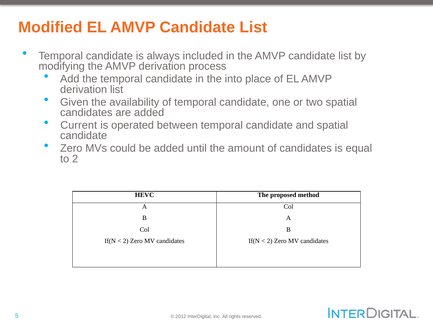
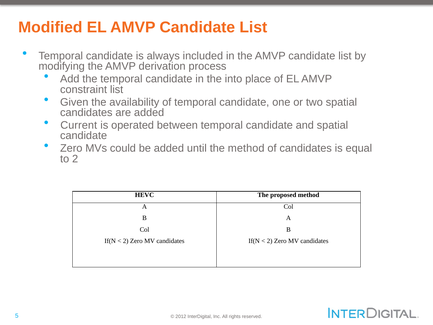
derivation: derivation -> constraint (84, 89)
the amount: amount -> method (246, 148)
